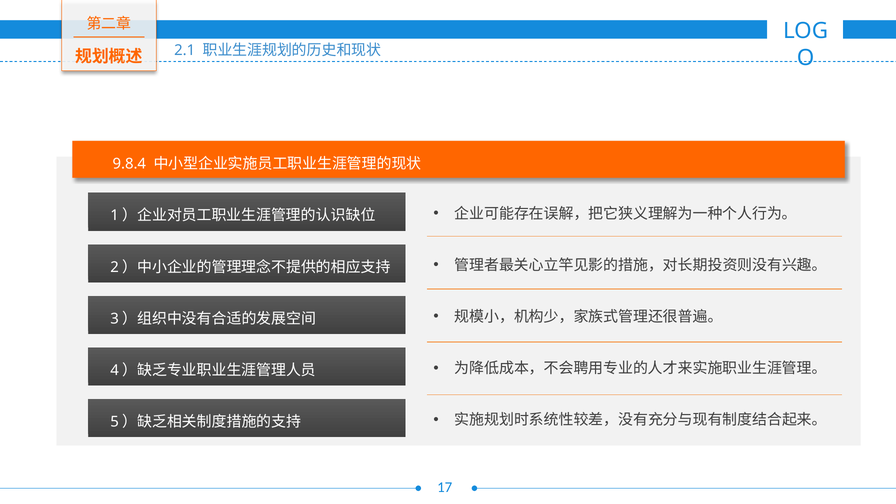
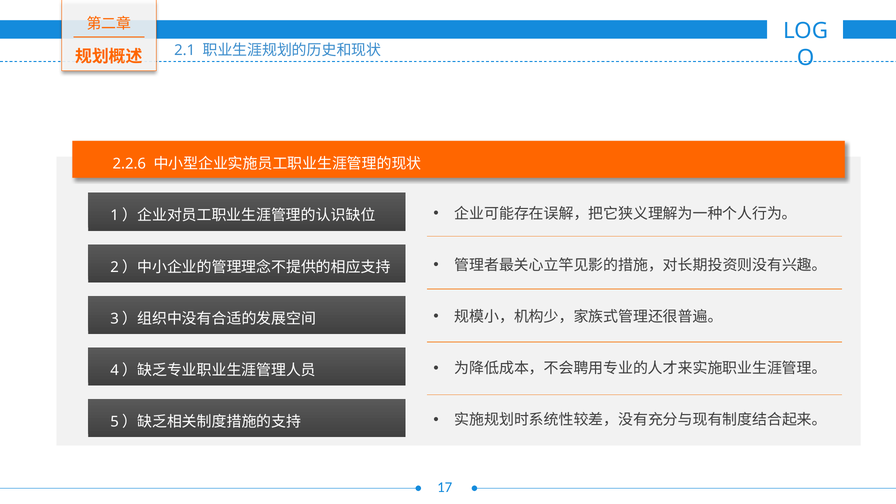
9.8.4: 9.8.4 -> 2.2.6 (129, 164)
